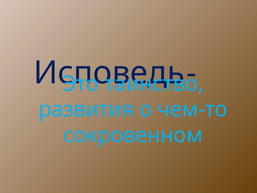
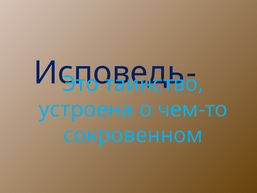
развития: развития -> устроена (86, 109)
